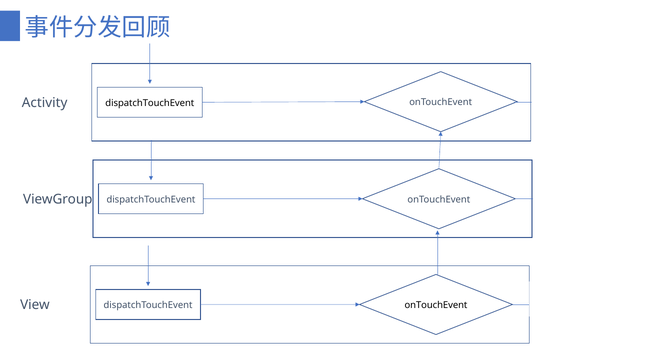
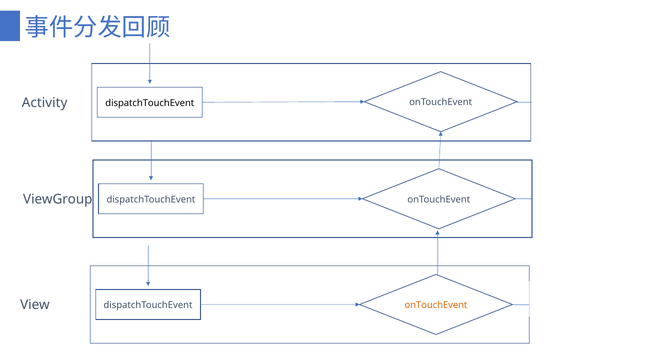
onTouchEvent colour: black -> orange (436, 305)
